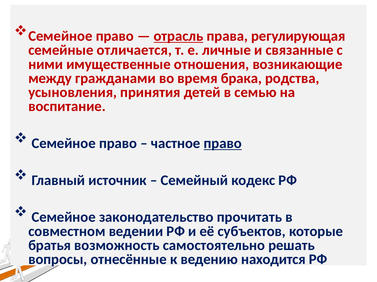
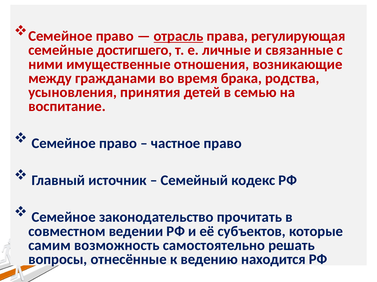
отличается: отличается -> достигшего (134, 50)
право underline: present -> none (223, 144)
братья: братья -> самим (50, 246)
